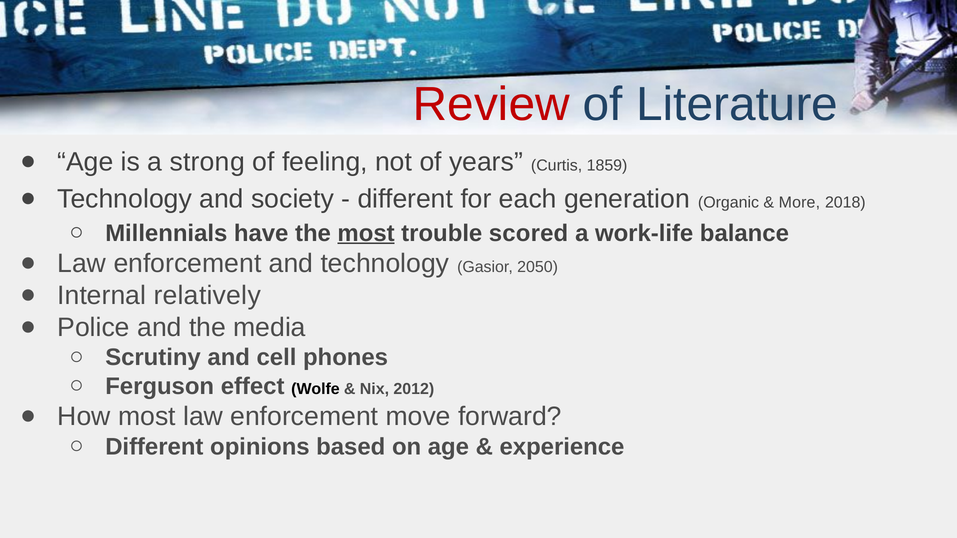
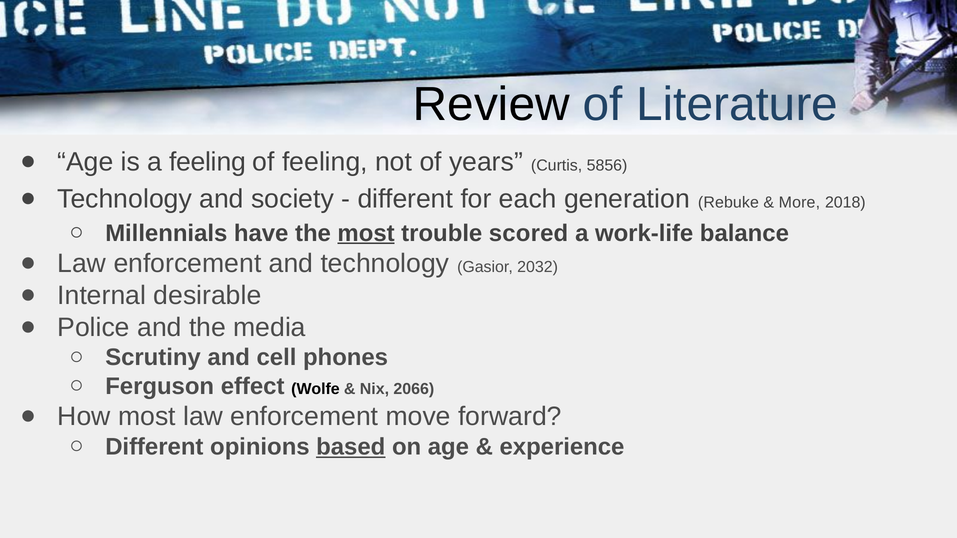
Review colour: red -> black (491, 105)
a strong: strong -> feeling (207, 162)
1859: 1859 -> 5856 (607, 166)
Organic: Organic -> Rebuke (728, 202)
2050: 2050 -> 2032 (538, 267)
relatively: relatively -> desirable (207, 296)
2012: 2012 -> 2066 (414, 389)
based underline: none -> present (351, 447)
